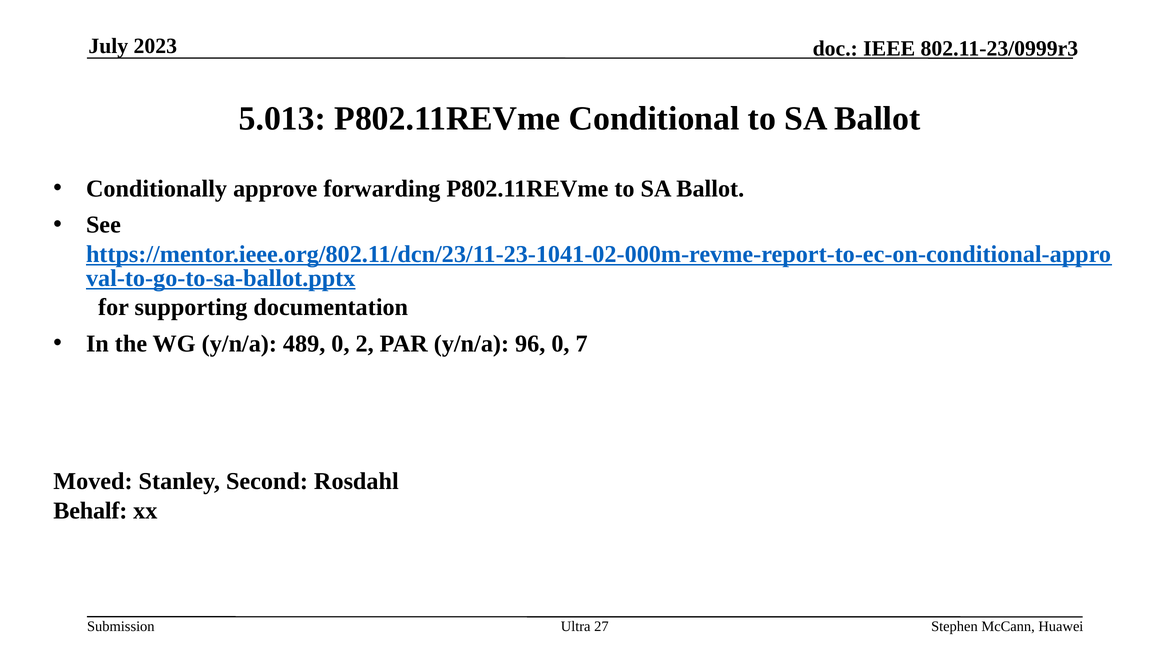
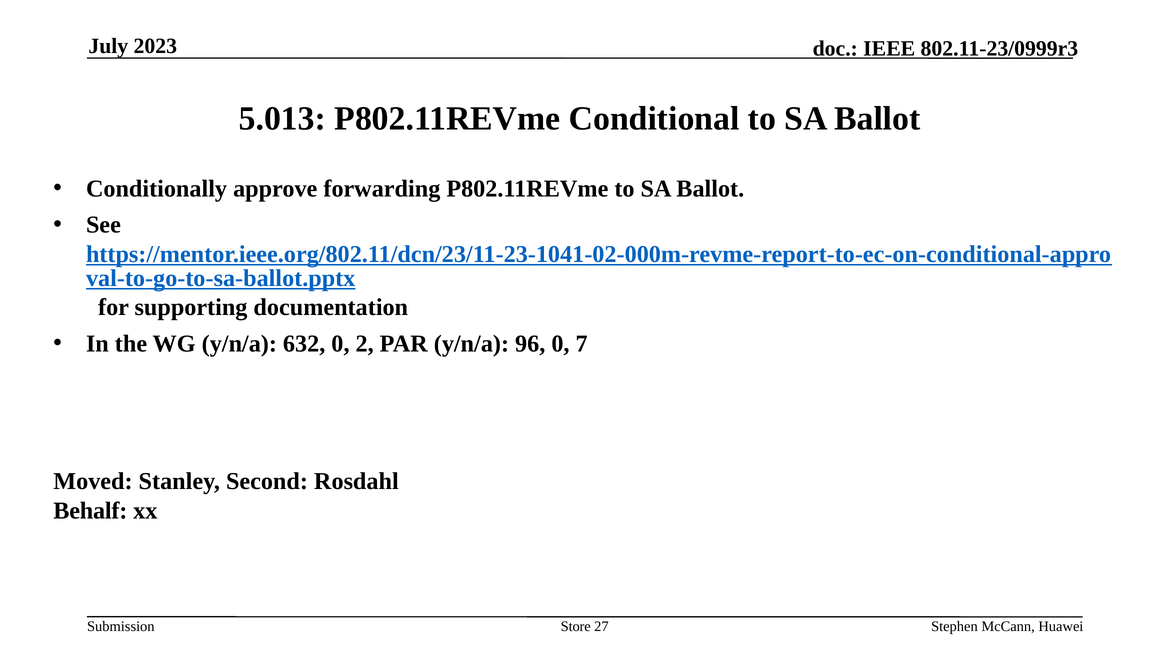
489: 489 -> 632 (304, 343)
Ultra: Ultra -> Store (576, 626)
